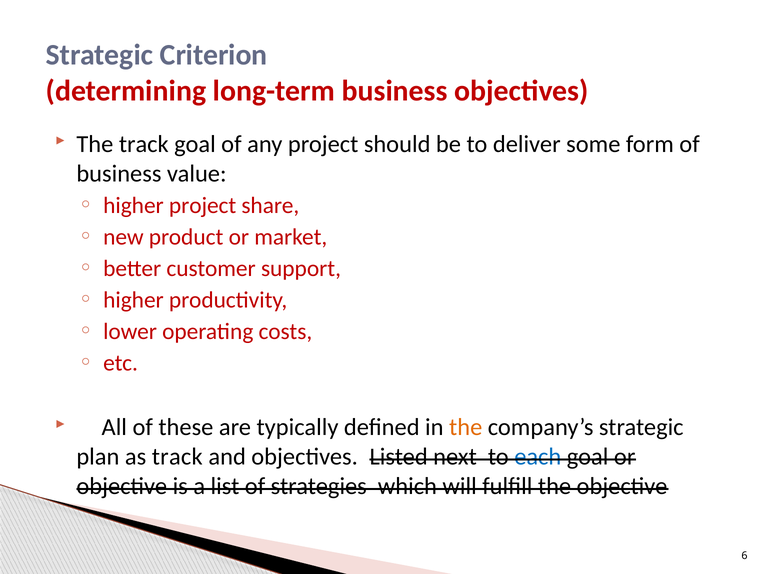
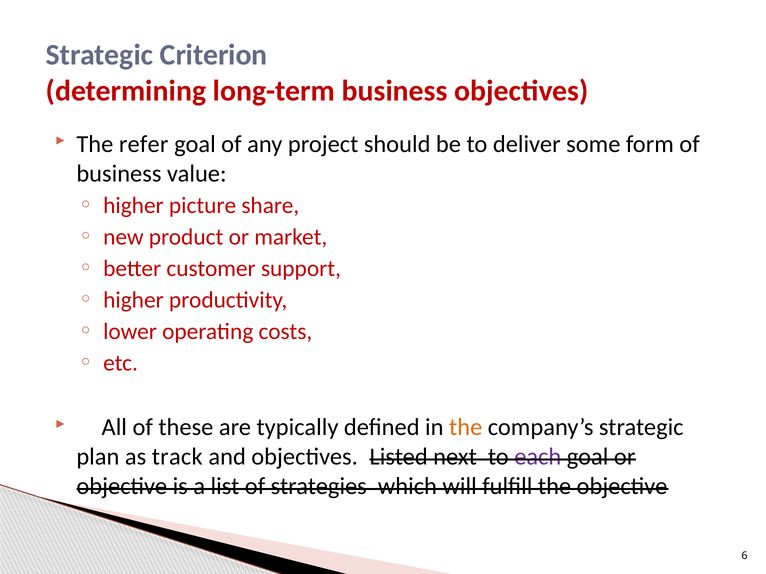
The track: track -> refer (144, 144)
higher project: project -> picture (203, 206)
each colour: blue -> purple (538, 457)
